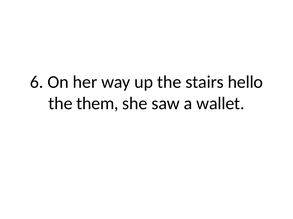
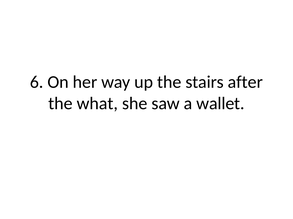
hello: hello -> after (245, 82)
them: them -> what (97, 104)
